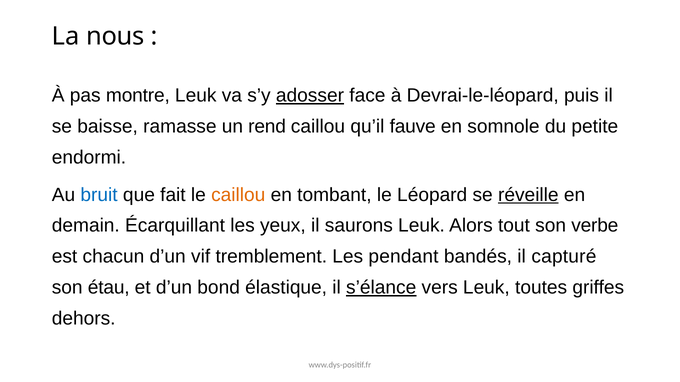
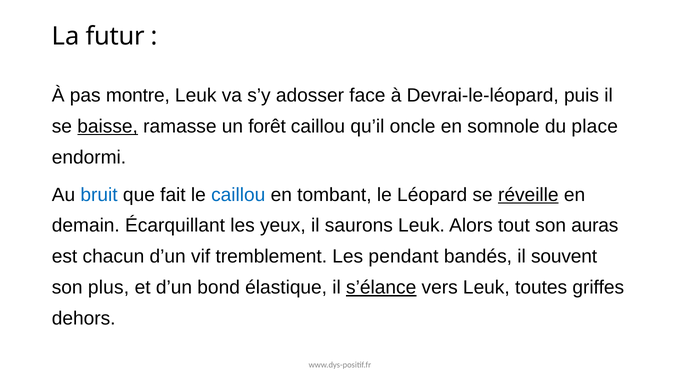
nous: nous -> futur (115, 37)
adosser underline: present -> none (310, 96)
baisse underline: none -> present (108, 127)
rend: rend -> forêt (267, 127)
fauve: fauve -> oncle (413, 127)
petite: petite -> place (595, 127)
caillou colour: orange -> blue (238, 195)
verbe: verbe -> auras (595, 226)
capturé: capturé -> souvent (564, 257)
étau: étau -> plus (109, 288)
